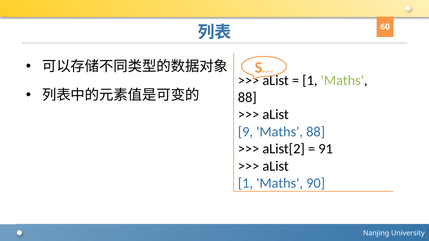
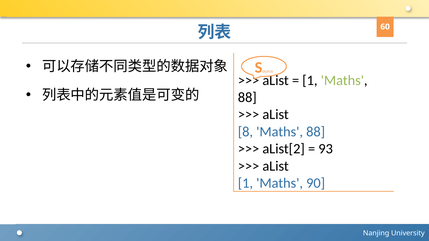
9: 9 -> 8 (245, 132)
91: 91 -> 93 (326, 149)
